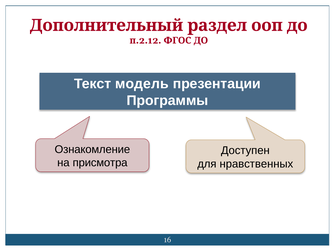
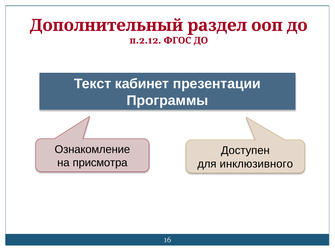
модель: модель -> кабинет (142, 84)
нравственных: нравственных -> инклюзивного (256, 164)
